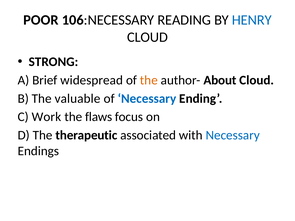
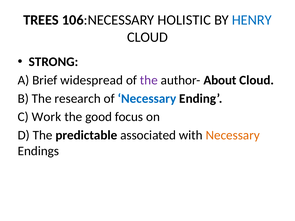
POOR: POOR -> TREES (41, 20)
READING: READING -> HOLISTIC (184, 20)
the colour: orange -> purple (149, 80)
valuable: valuable -> research (78, 99)
flaws: flaws -> good (99, 117)
therapeutic: therapeutic -> predictable (86, 135)
Necessary colour: blue -> orange (233, 135)
